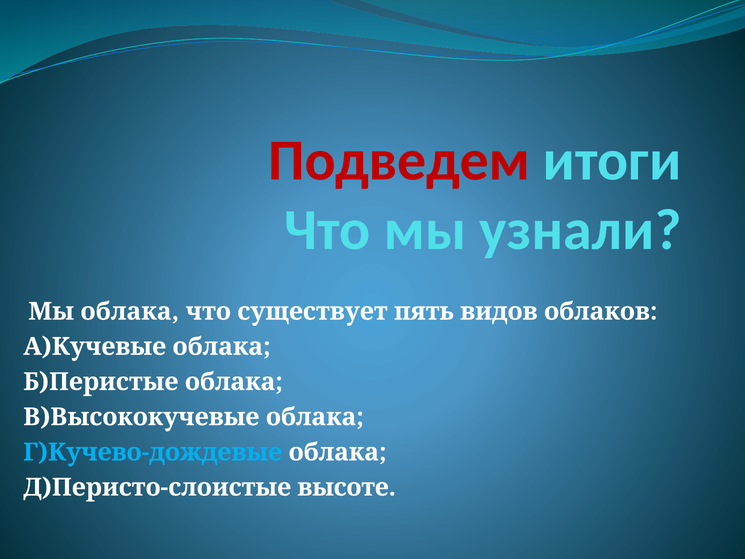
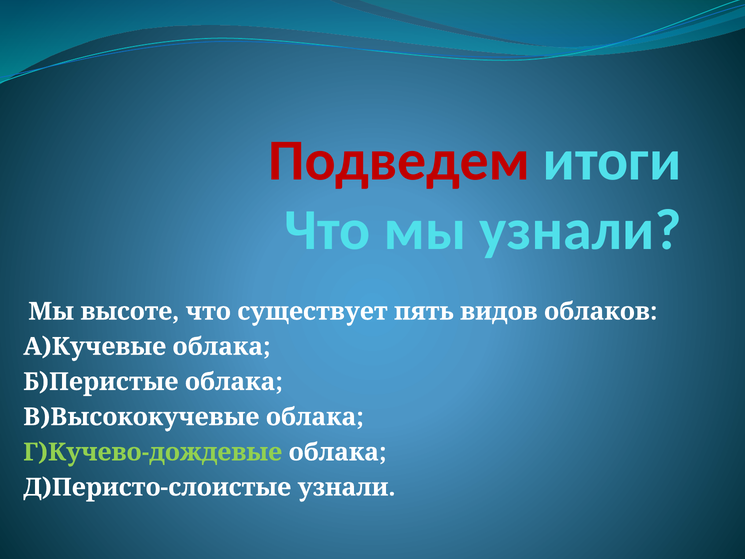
Мы облака: облака -> высоте (130, 311)
Г)Кучево-дождевые colour: light blue -> light green (153, 452)
Д)Перисто-слоистые высоте: высоте -> узнали (347, 487)
